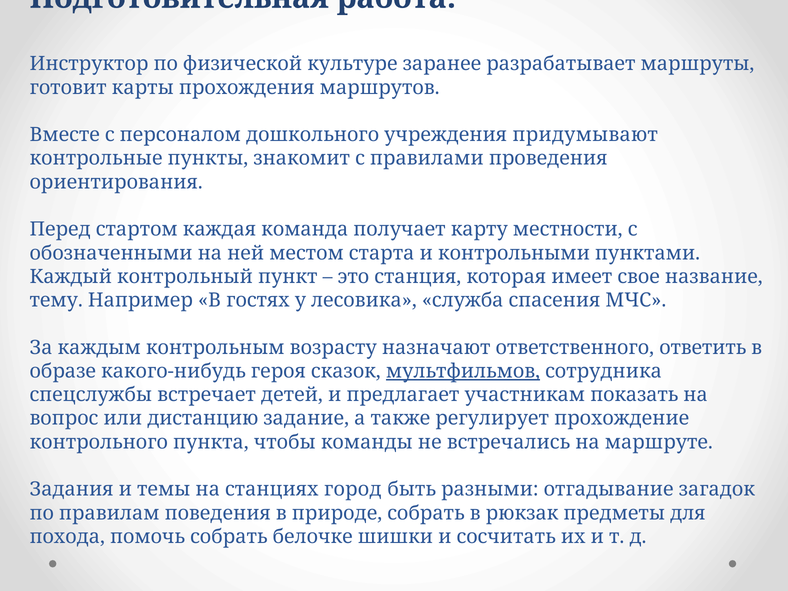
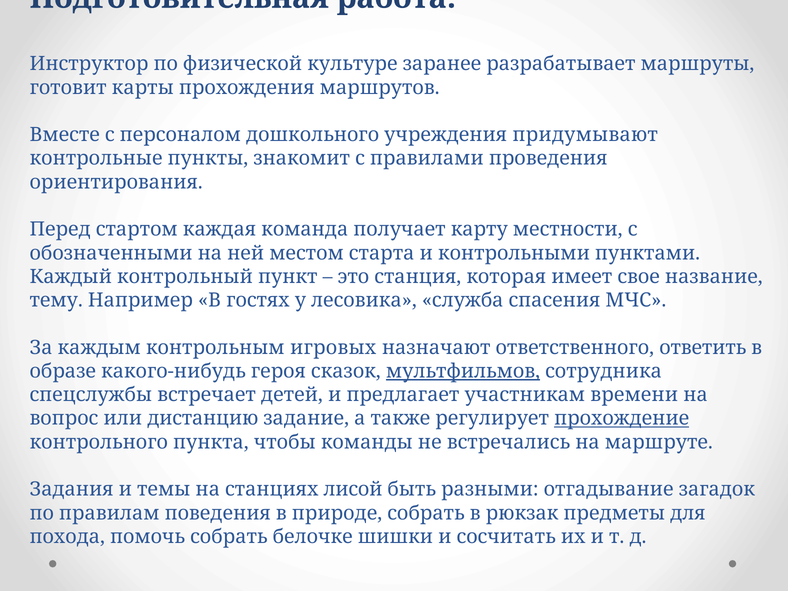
возрасту: возрасту -> игровых (333, 348)
показать: показать -> времени (634, 395)
прохождение underline: none -> present (622, 418)
город: город -> лисой (353, 489)
